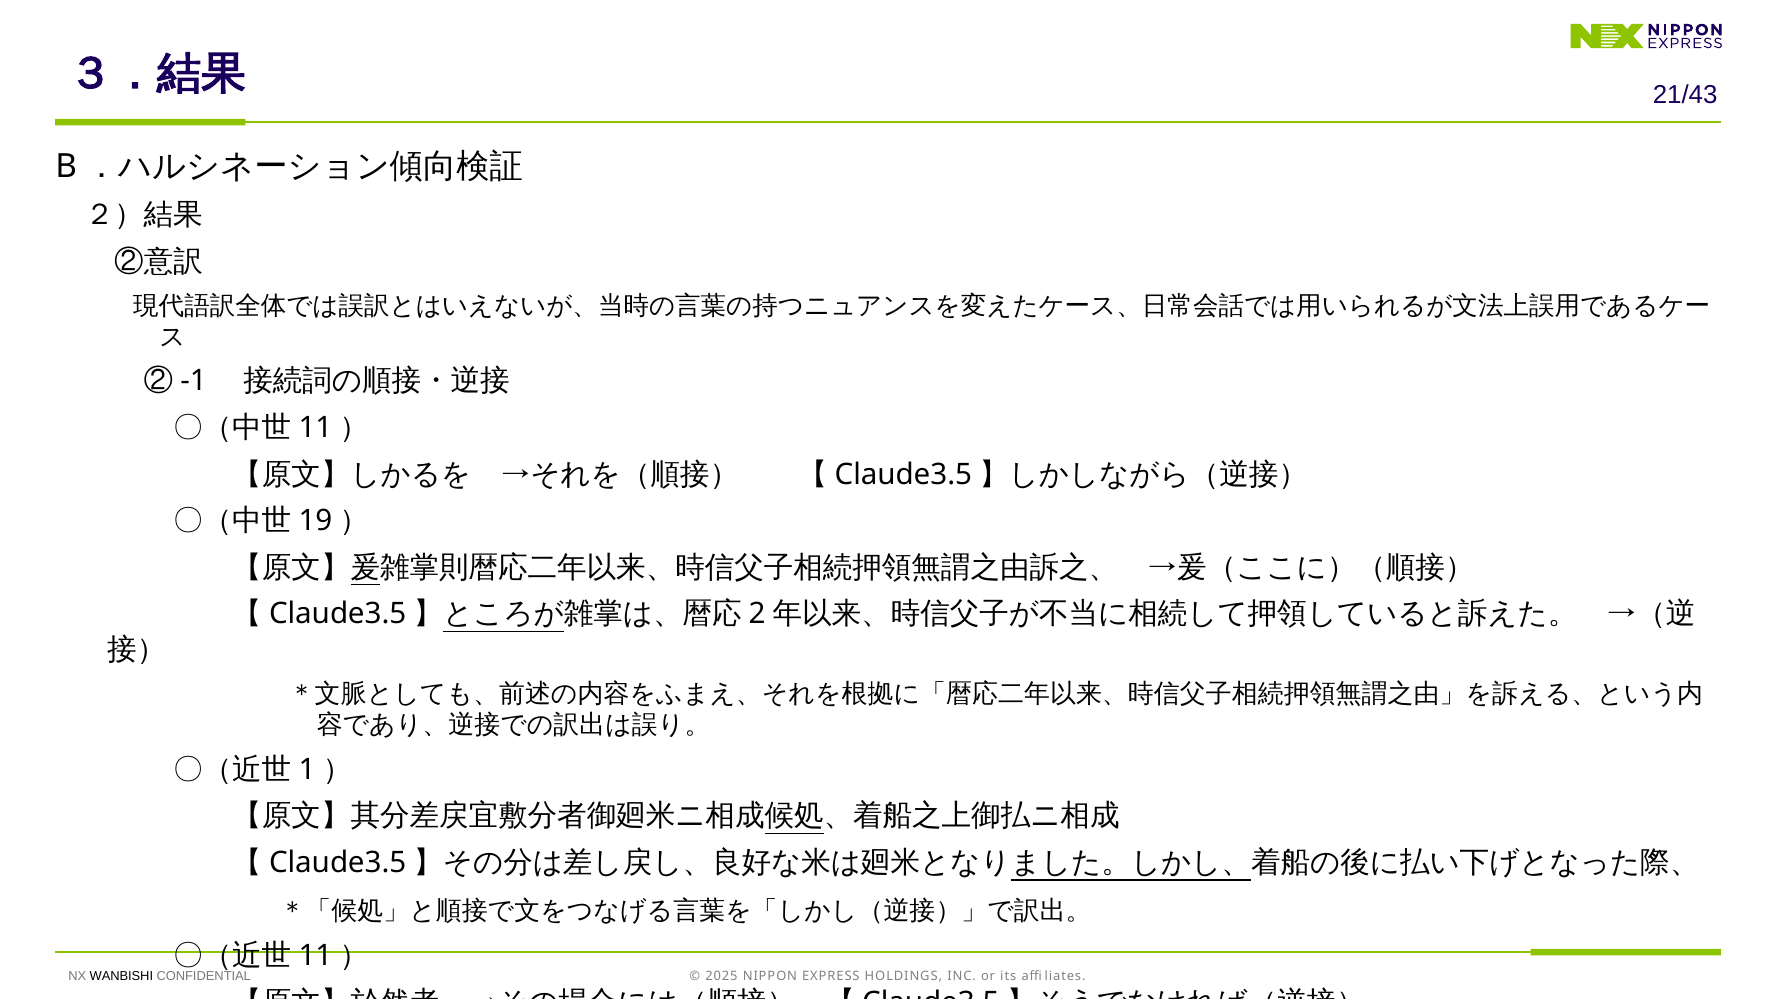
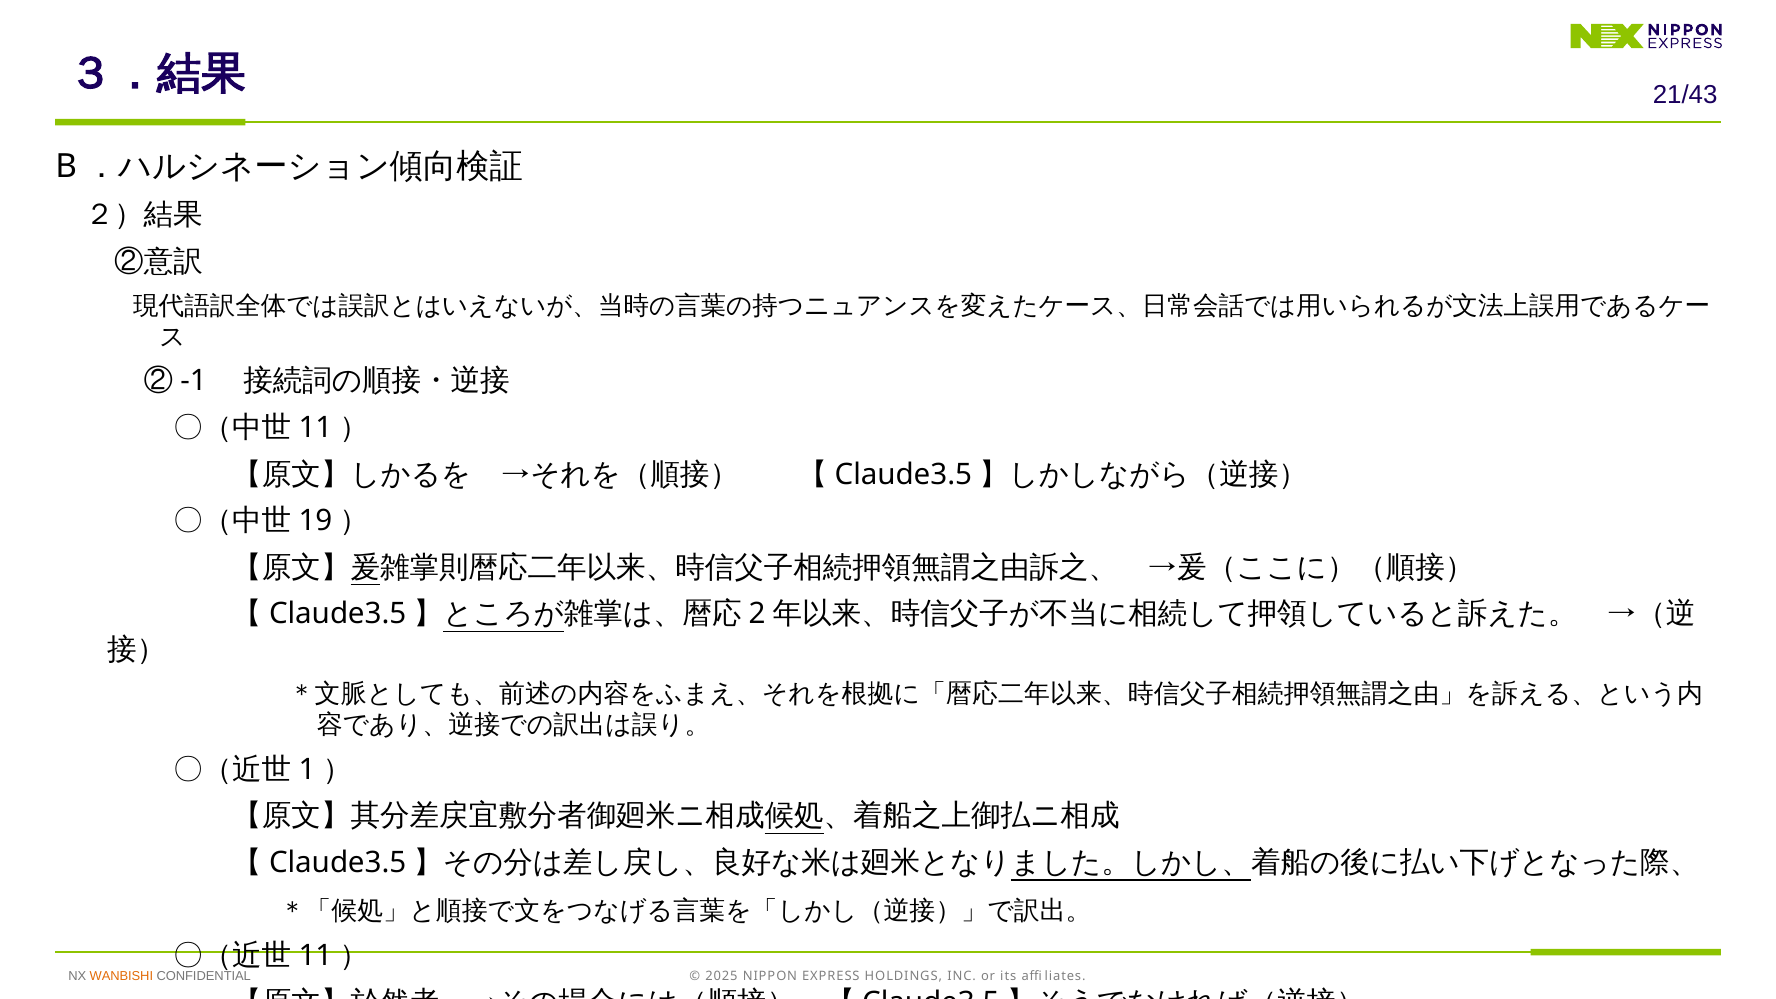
WANBISHI colour: black -> orange (121, 976)
